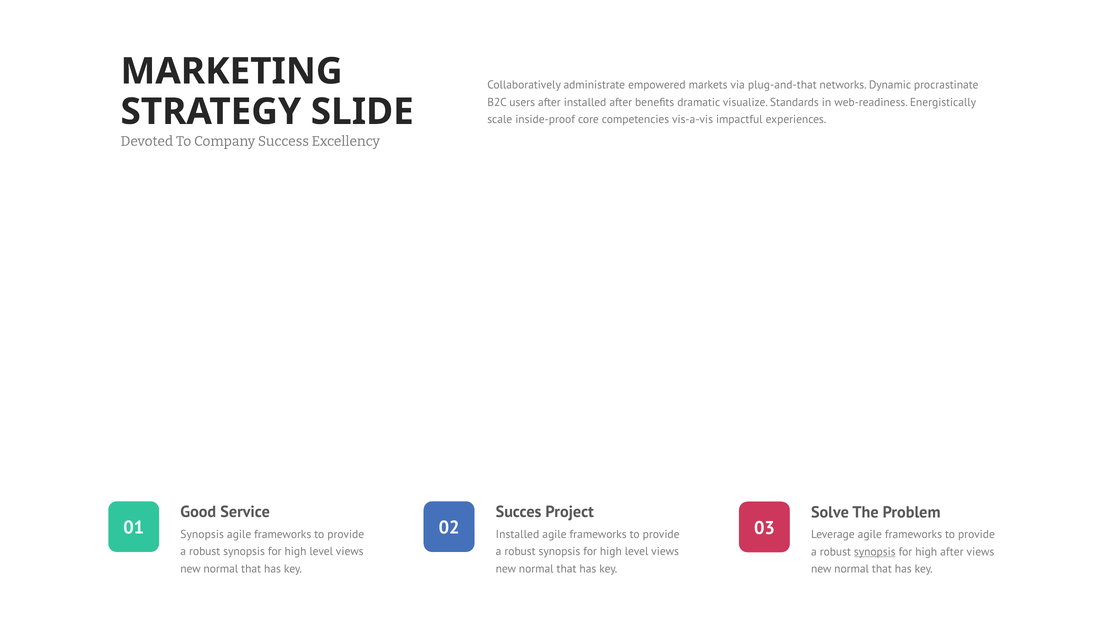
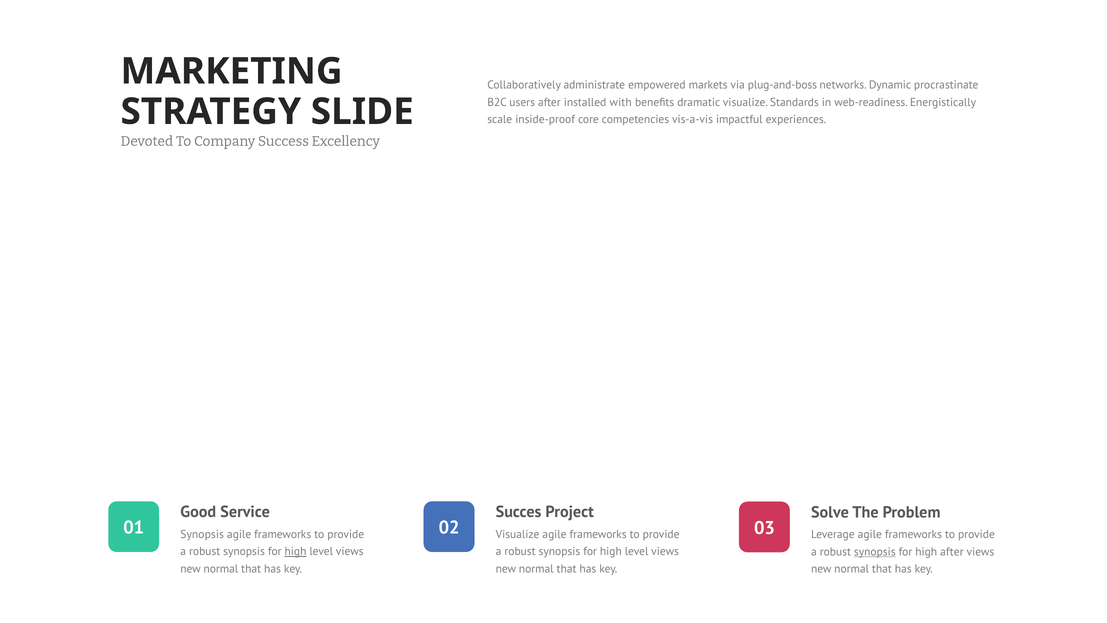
plug-and-that: plug-and-that -> plug-and-boss (782, 85)
installed after: after -> with (621, 102)
Installed: Installed -> Visualize (518, 534)
high underline: none -> present (295, 551)
